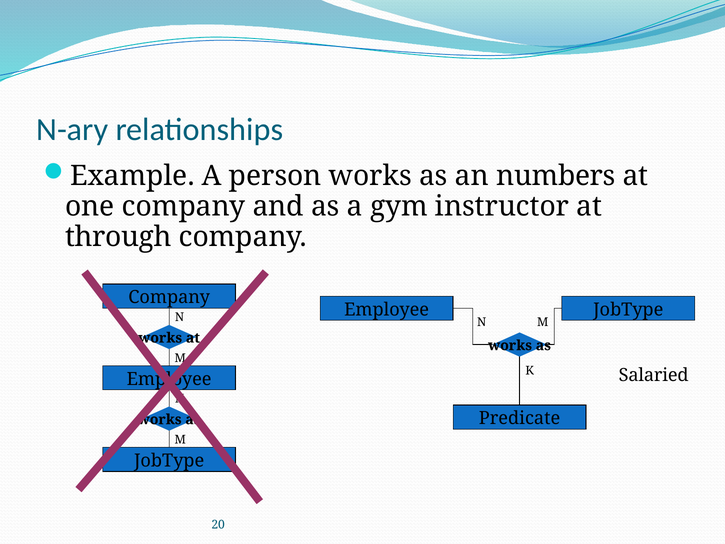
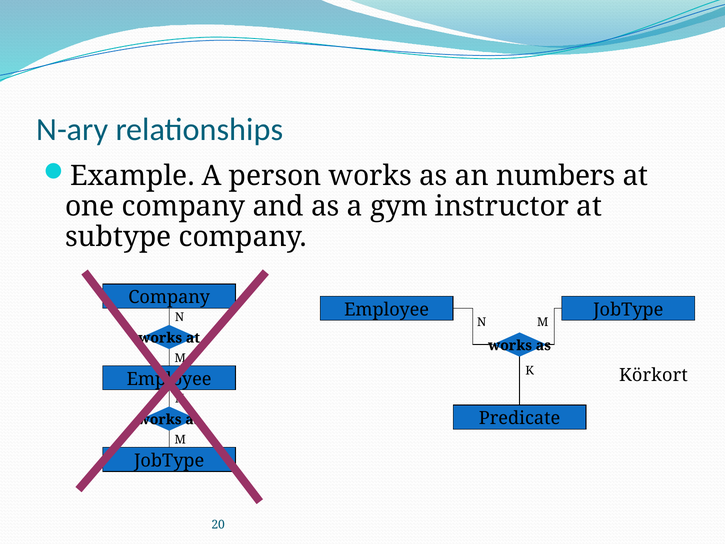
through: through -> subtype (118, 237)
Salaried: Salaried -> Körkort (653, 375)
